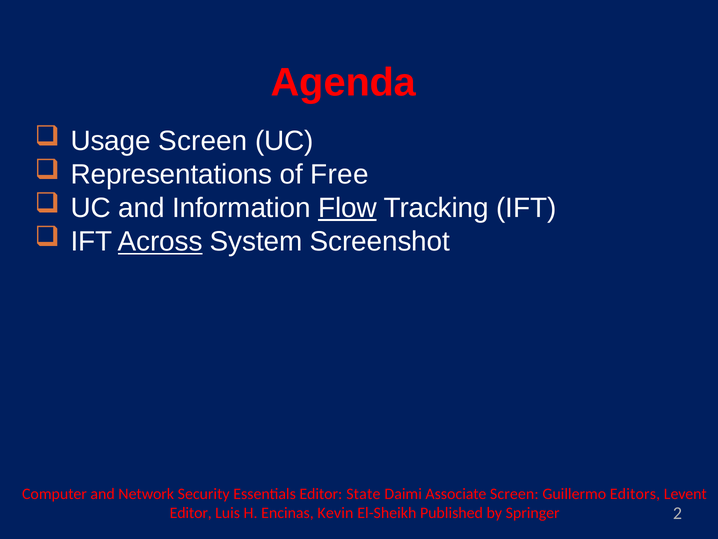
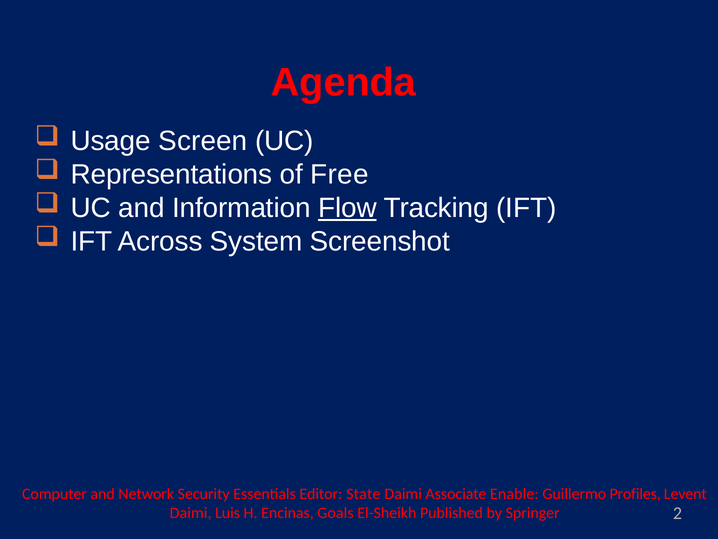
Across underline: present -> none (160, 241)
Associate Screen: Screen -> Enable (514, 493)
Editors: Editors -> Profiles (635, 493)
Editor: Editor -> Daimi (191, 512)
Kevin: Kevin -> Goals (335, 512)
